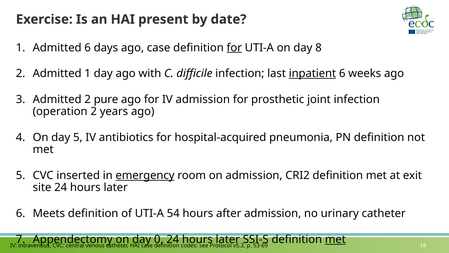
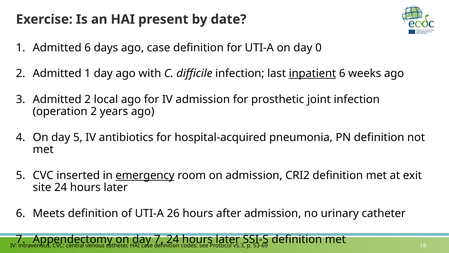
for underline: present -> none (234, 48)
8: 8 -> 0 (318, 48)
pure: pure -> local (106, 99)
54: 54 -> 26 (173, 213)
0: 0 -> 7 (159, 239)
met underline: present -> none (335, 239)
